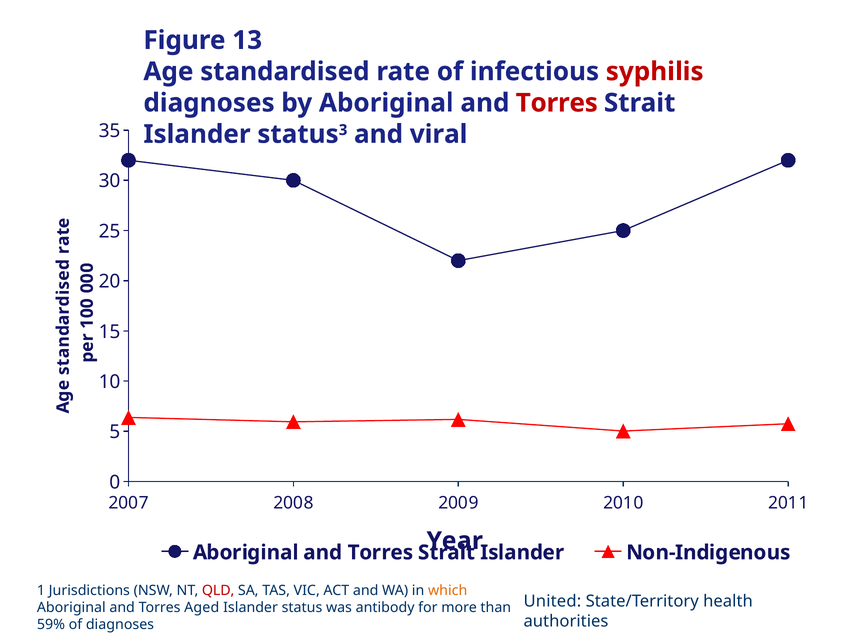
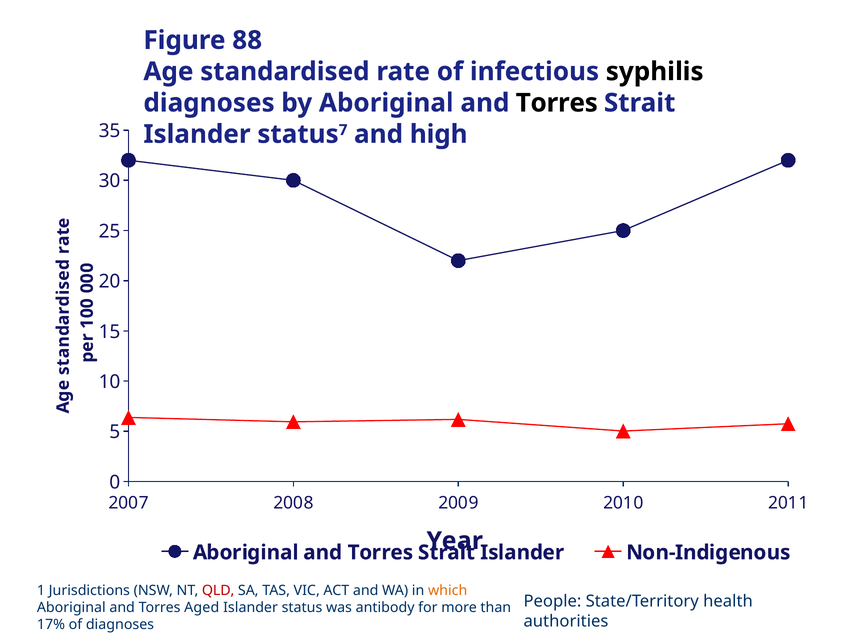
13: 13 -> 88 (247, 40)
syphilis colour: red -> black (655, 72)
Torres colour: red -> black (557, 103)
3: 3 -> 7 (343, 130)
viral: viral -> high (439, 134)
United: United -> People (552, 602)
59%: 59% -> 17% (51, 625)
